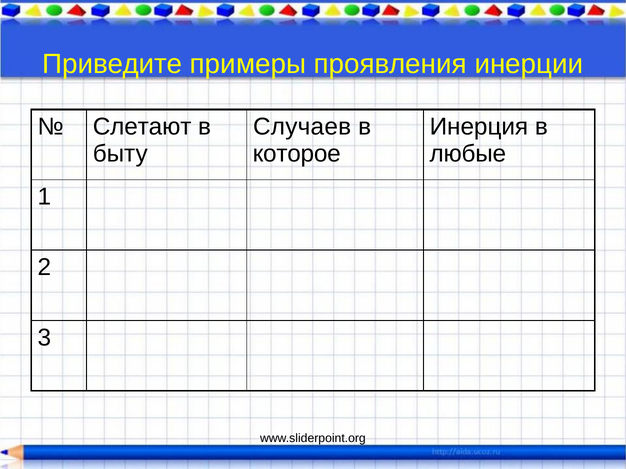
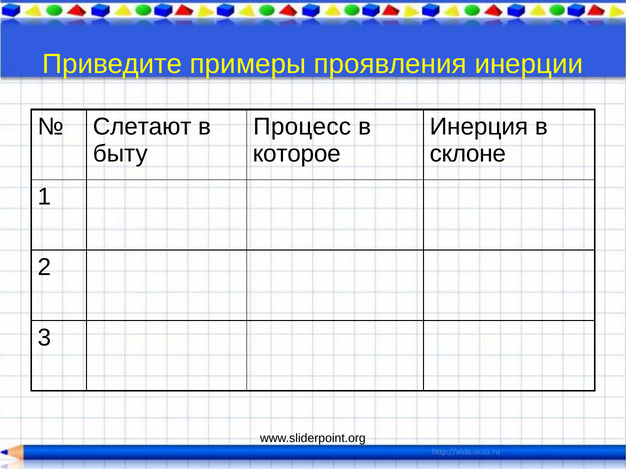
Случаев: Случаев -> Процесс (302, 127)
любые: любые -> склоне (468, 154)
